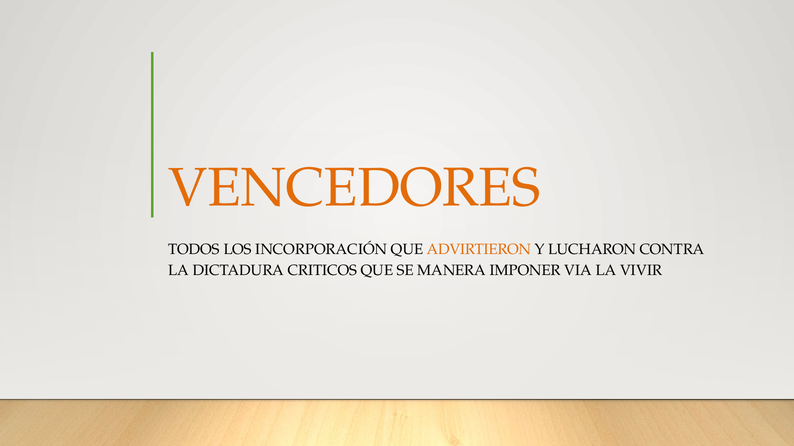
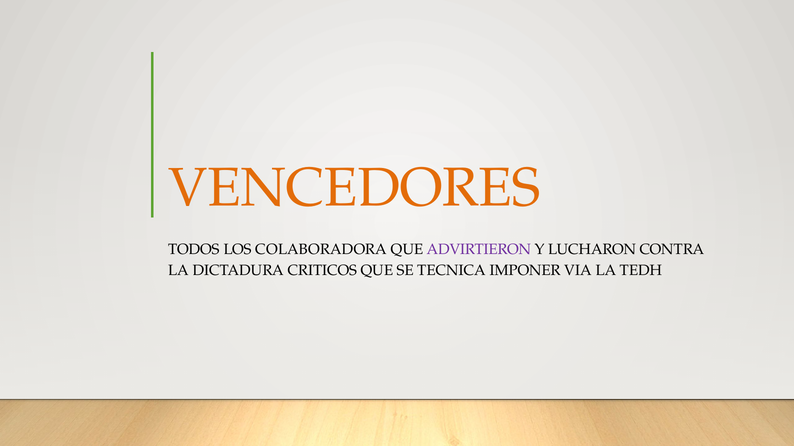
INCORPORACIÓN: INCORPORACIÓN -> COLABORADORA (321, 249)
ADVIRTIERON colour: orange -> purple (479, 249)
MANERA: MANERA -> TECNICA (452, 271)
VIVIR: VIVIR -> TEDH (641, 271)
